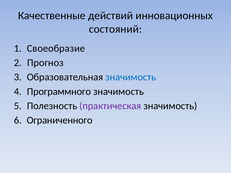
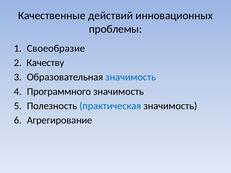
состояний: состояний -> проблемы (115, 29)
Прогноз: Прогноз -> Качеству (45, 63)
практическая colour: purple -> blue (110, 106)
Ограниченного: Ограниченного -> Агрегирование (60, 120)
